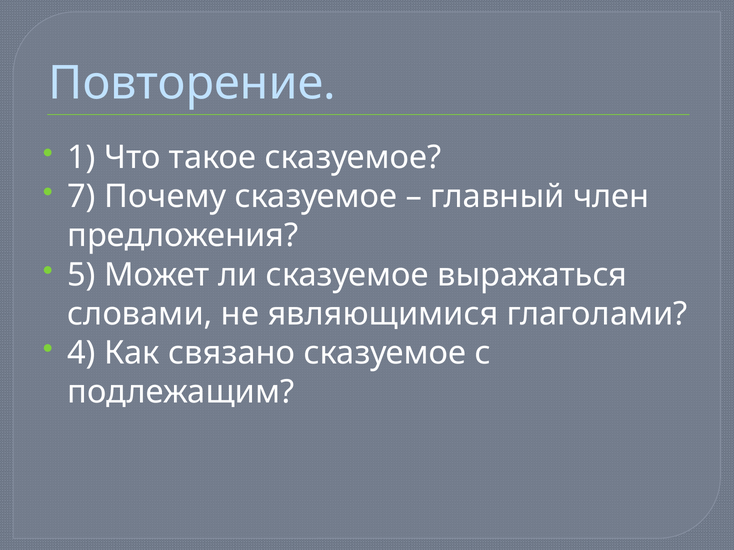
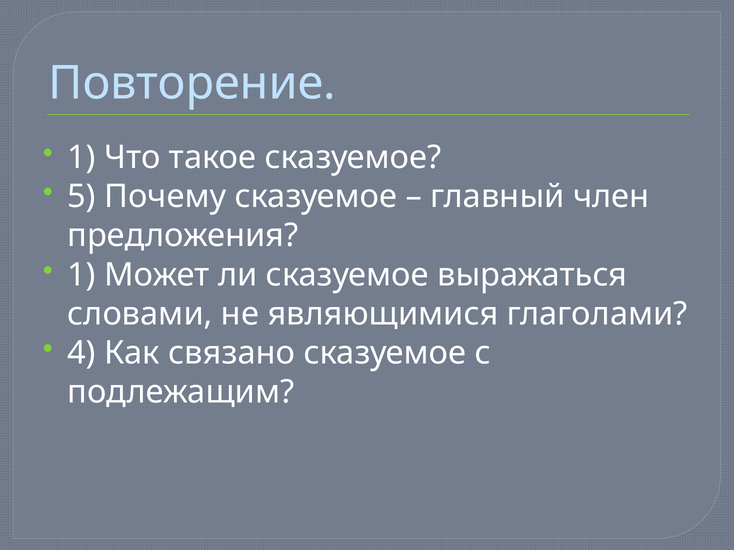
7: 7 -> 5 (82, 197)
5: 5 -> 1 (82, 275)
